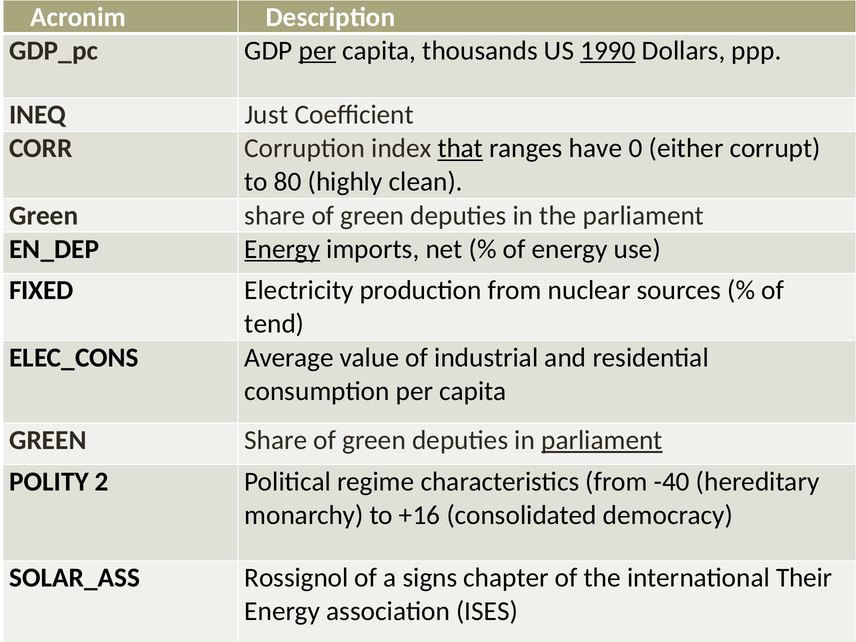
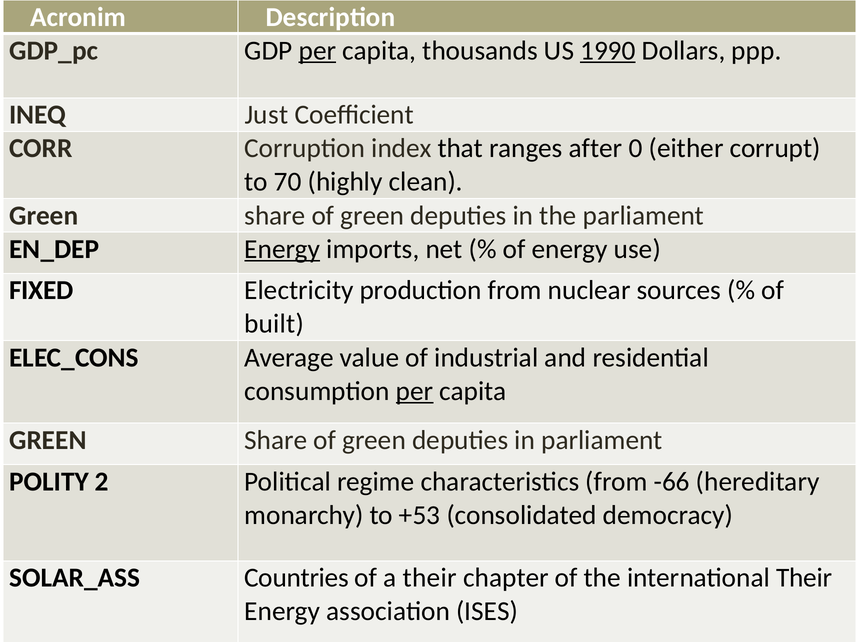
that underline: present -> none (460, 148)
have: have -> after (596, 148)
80: 80 -> 70 (288, 182)
tend: tend -> built (274, 324)
per underline: none -> present (415, 391)
parliament underline: present -> none (602, 440)
-40: -40 -> -66 (672, 482)
+16: +16 -> +53 (420, 515)
Rossignol: Rossignol -> Countries (296, 578)
a signs: signs -> their (430, 578)
